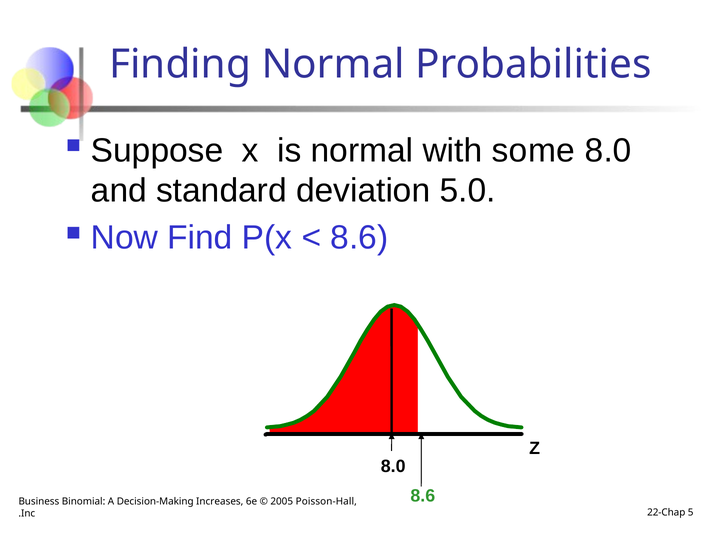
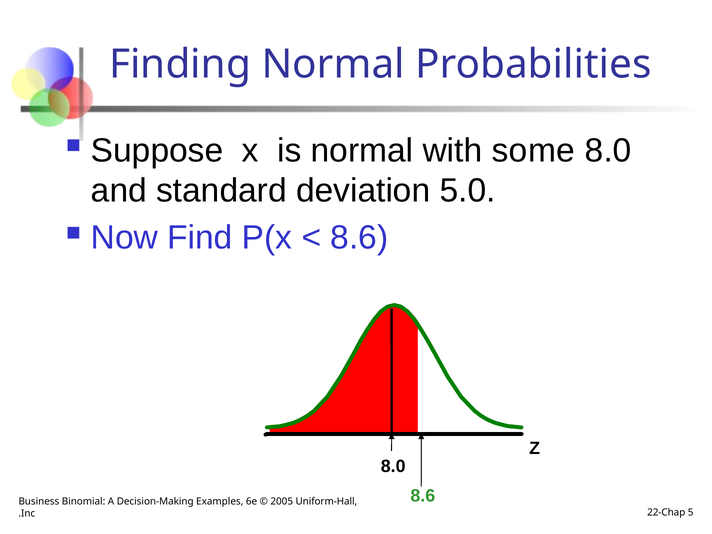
Increases: Increases -> Examples (220, 502)
Poisson-Hall: Poisson-Hall -> Uniform-Hall (326, 502)
